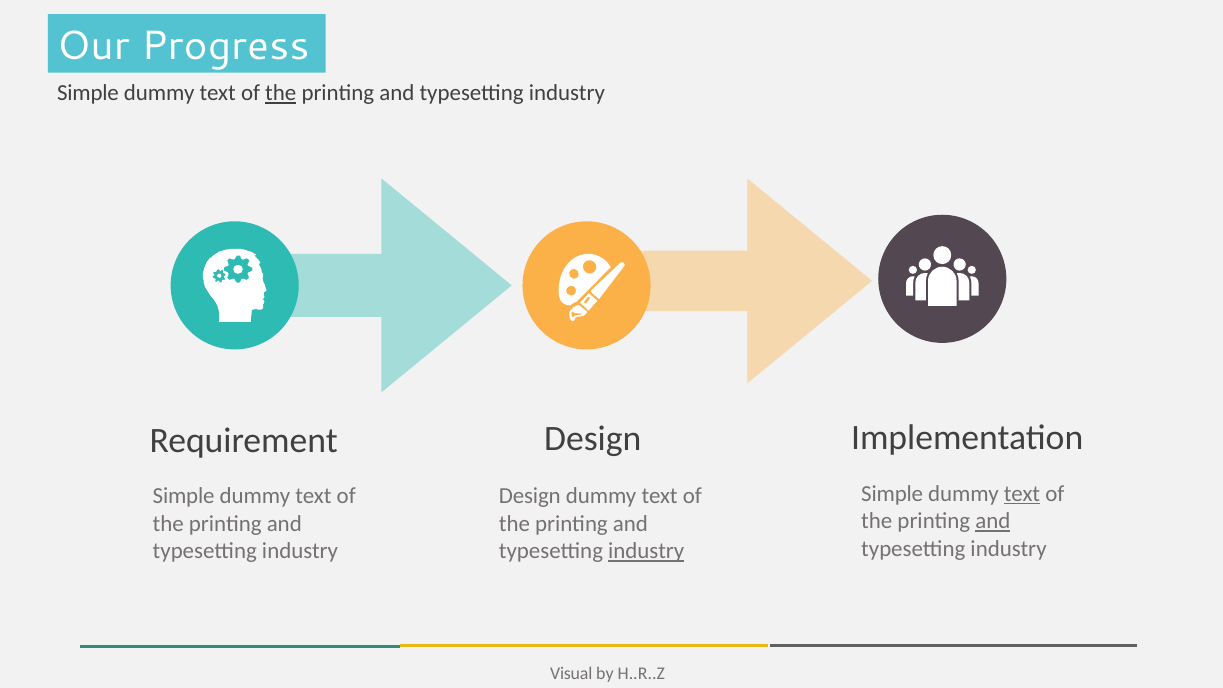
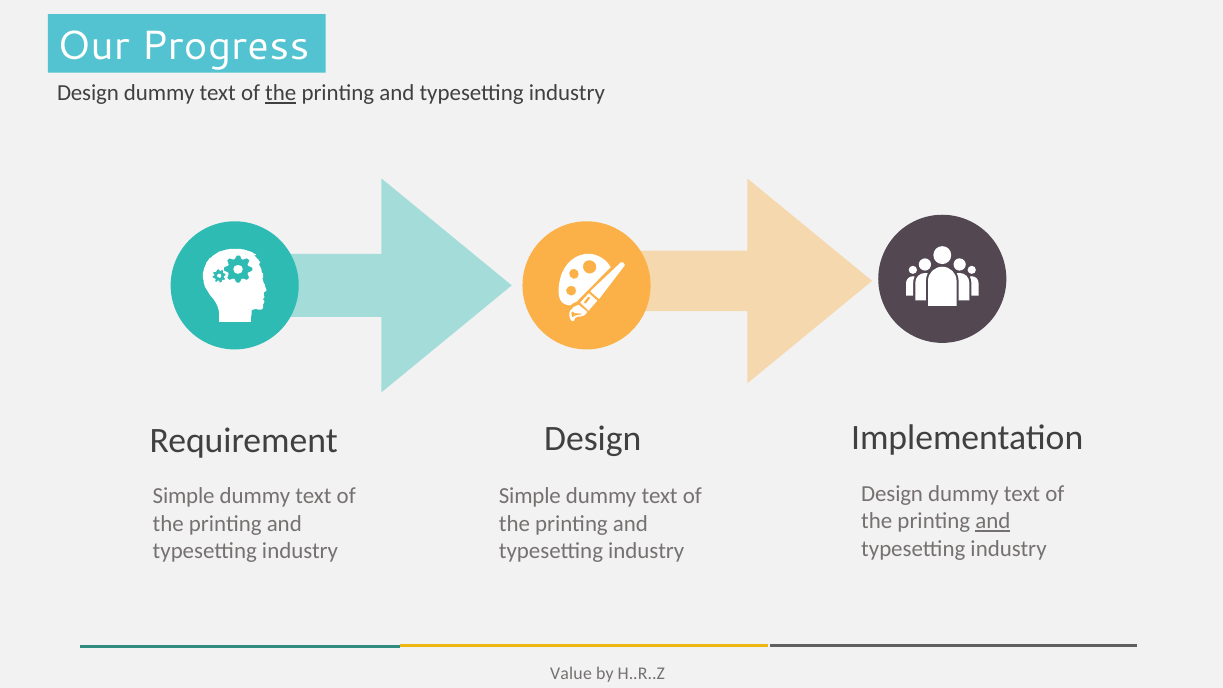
Simple: Simple -> Design (88, 93)
Simple: Simple -> Design (892, 493)
text underline: present -> none (1022, 493)
Design: Design -> Simple (530, 496)
industry underline: present -> none (646, 551)
Visual: Visual -> Value (571, 674)
